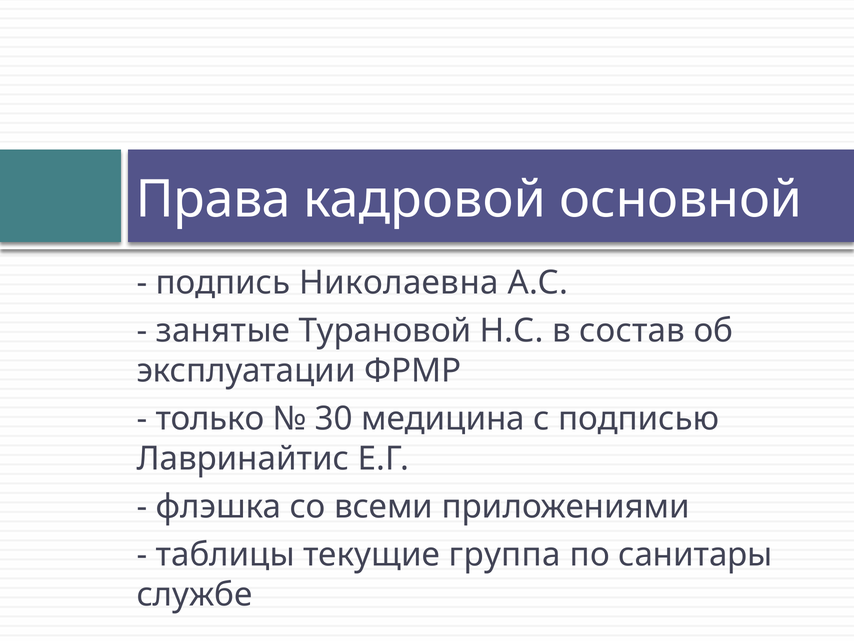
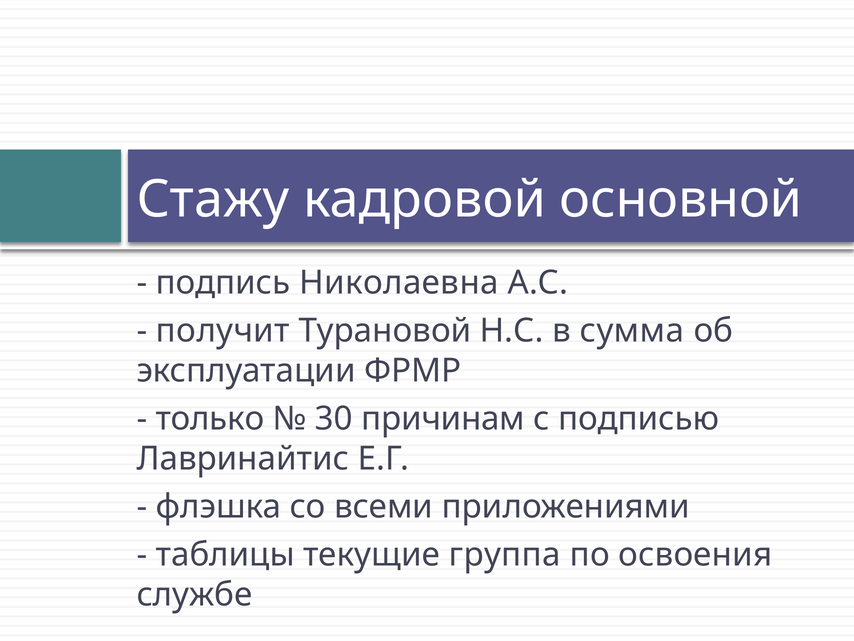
Права: Права -> Стажу (213, 199)
занятые: занятые -> получит (223, 331)
состав: состав -> сумма (632, 331)
медицина: медицина -> причинам (443, 419)
санитары: санитары -> освоения (695, 554)
